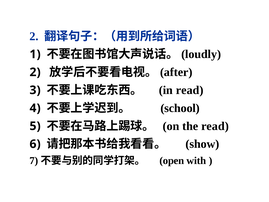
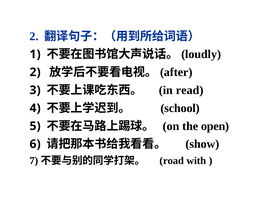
the read: read -> open (215, 126)
open: open -> road (172, 160)
